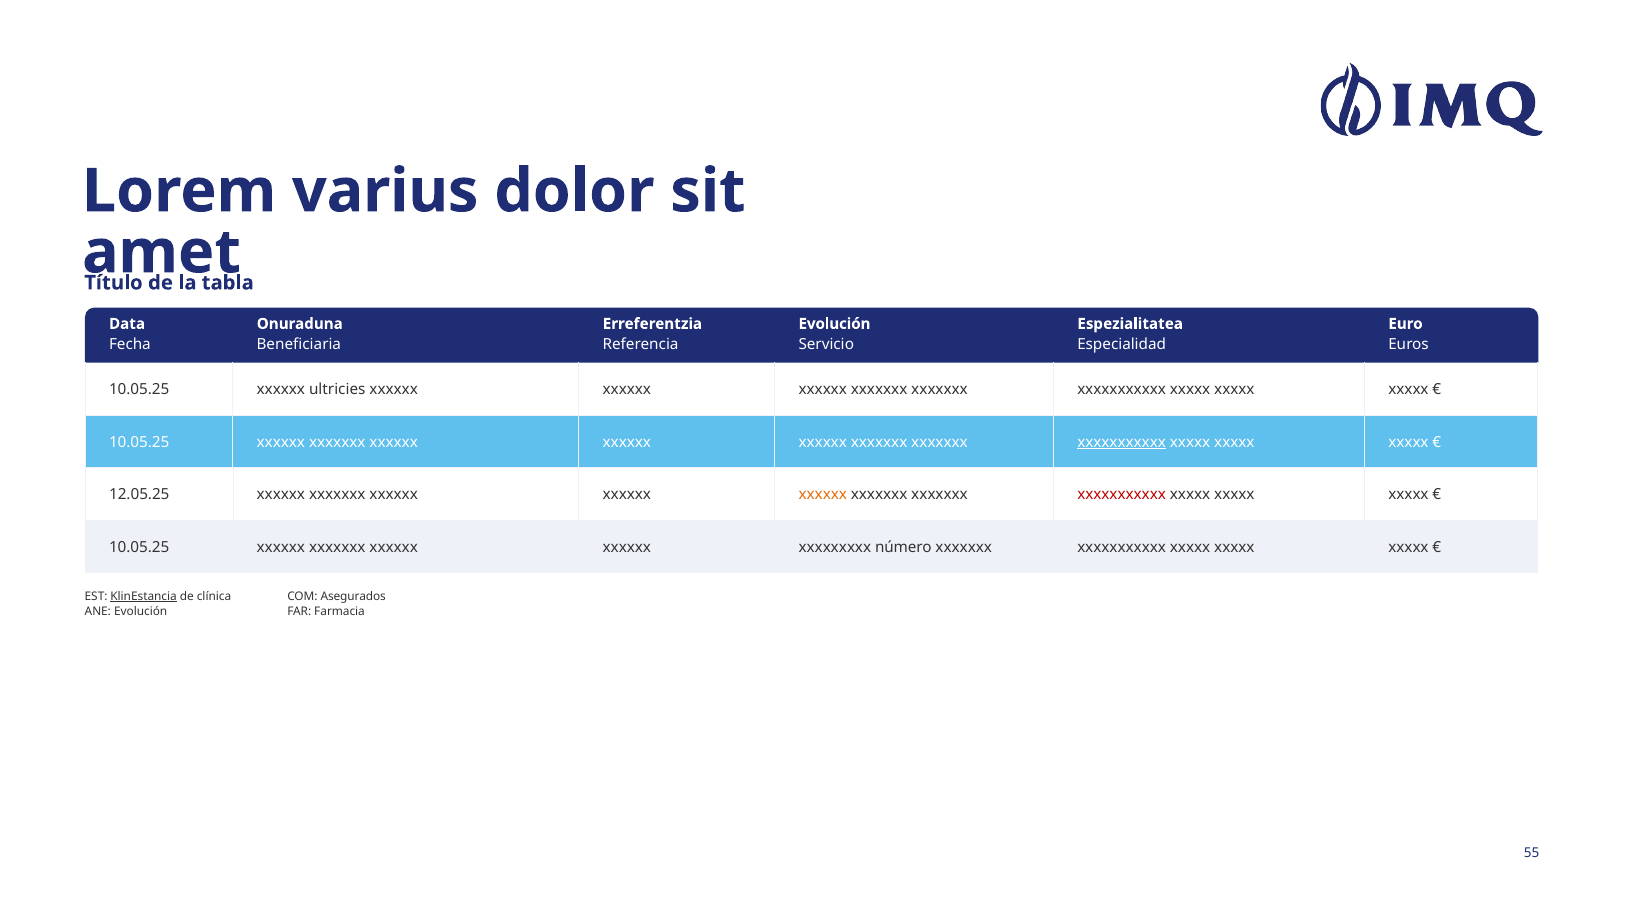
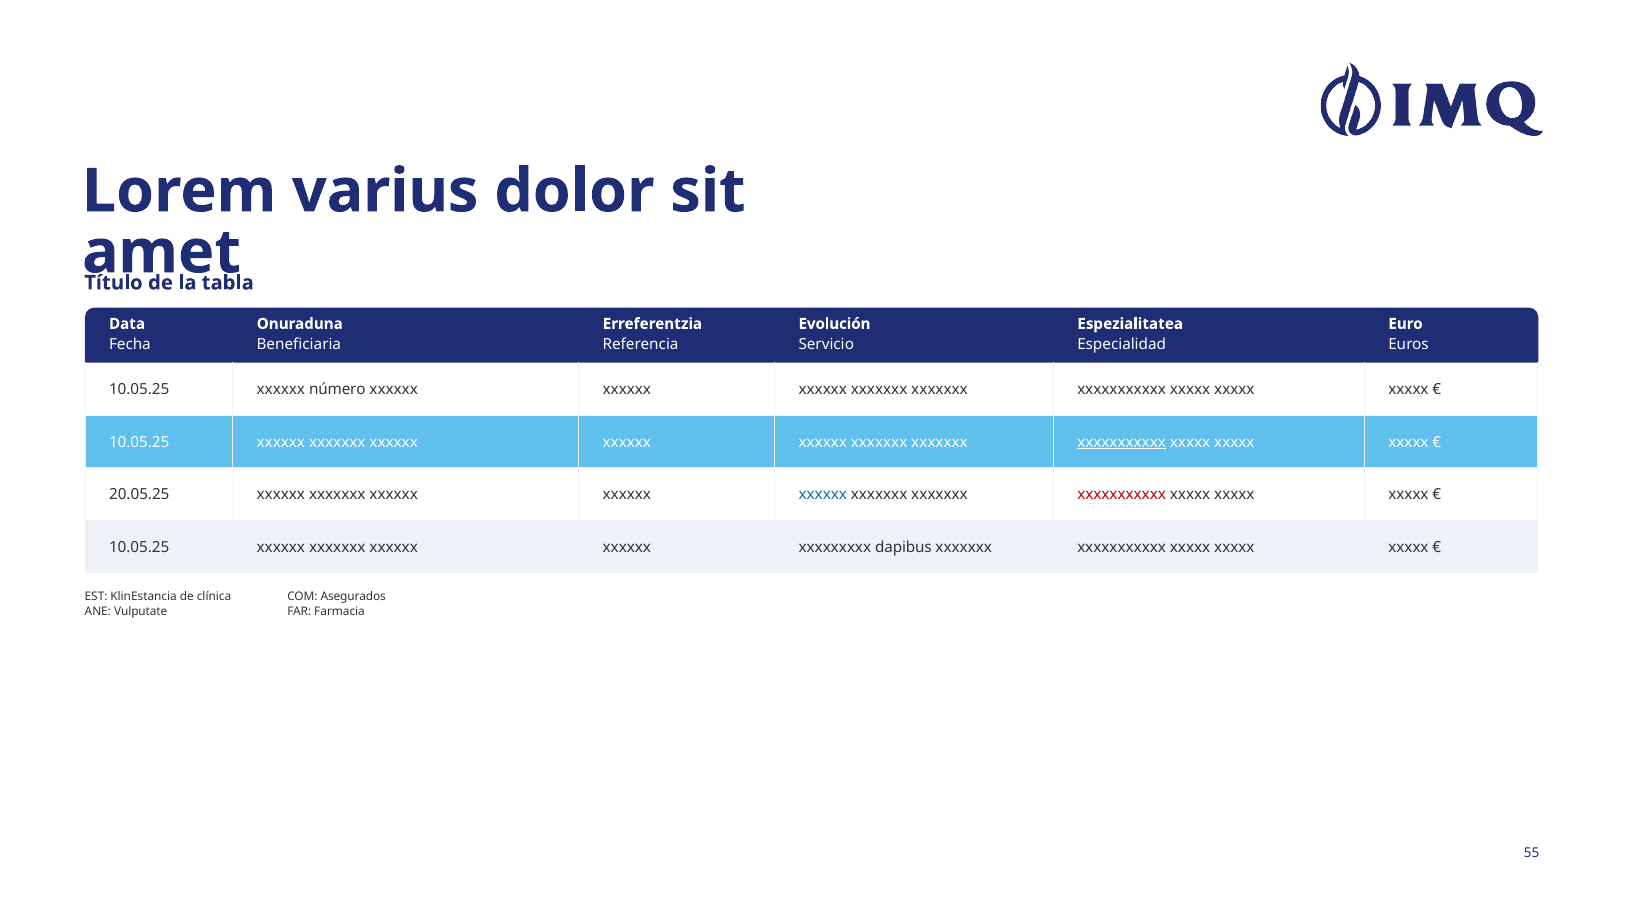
ultricies: ultricies -> número (337, 390)
12.05.25: 12.05.25 -> 20.05.25 (139, 495)
xxxxxx colour: orange -> blue (823, 495)
número: número -> dapibus (903, 547)
KlinEstancia underline: present -> none (144, 596)
ANE Evolución: Evolución -> Vulputate (141, 612)
